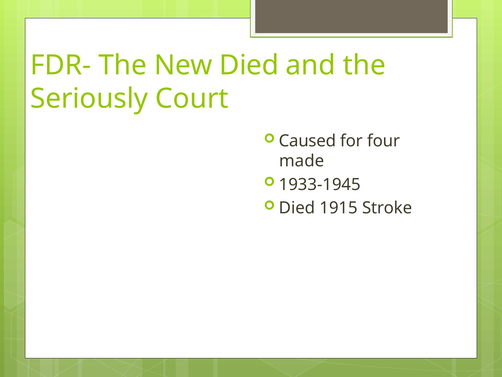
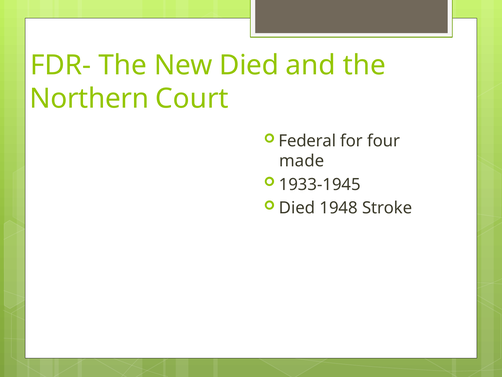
Seriously: Seriously -> Northern (89, 99)
Caused: Caused -> Federal (307, 141)
1915: 1915 -> 1948 (339, 208)
